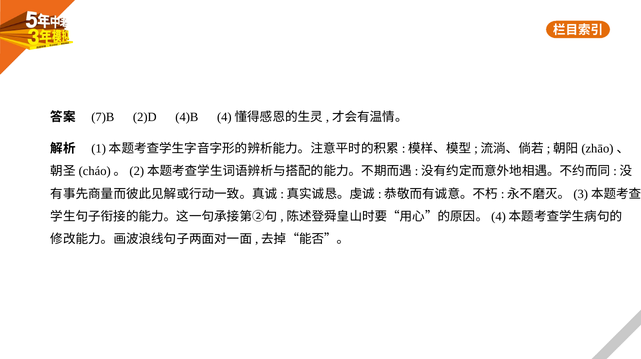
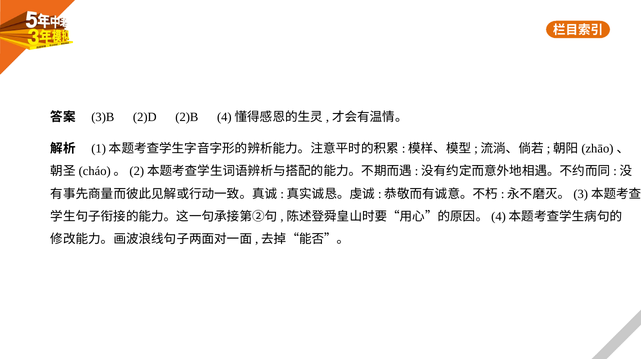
7)B: 7)B -> 3)B (103, 117)
4)B: 4)B -> 2)B (187, 117)
